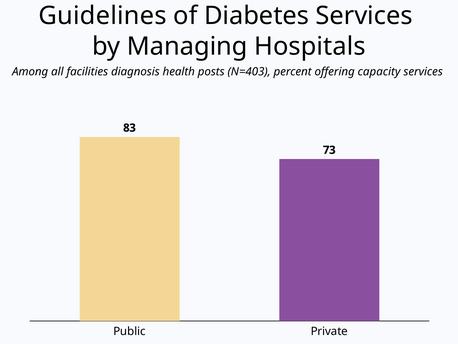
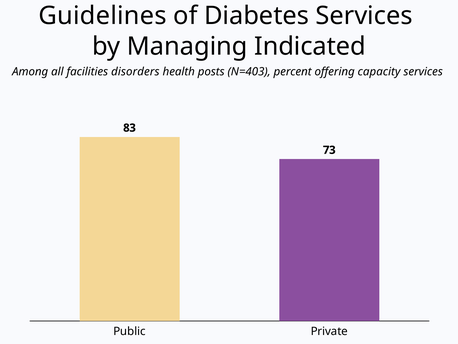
Hospitals: Hospitals -> Indicated (310, 46)
diagnosis: diagnosis -> disorders (135, 72)
